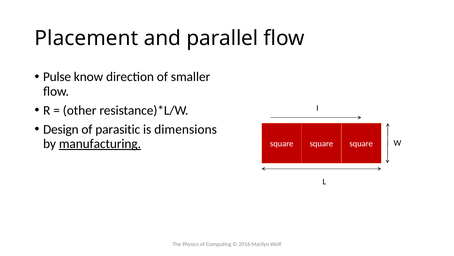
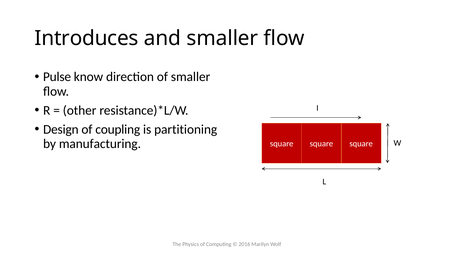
Placement: Placement -> Introduces (87, 38)
and parallel: parallel -> smaller (222, 38)
parasitic: parasitic -> coupling (118, 129)
dimensions: dimensions -> partitioning (186, 129)
manufacturing underline: present -> none (100, 143)
